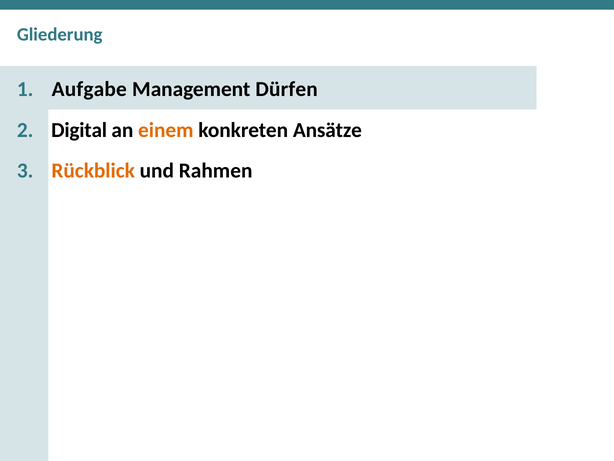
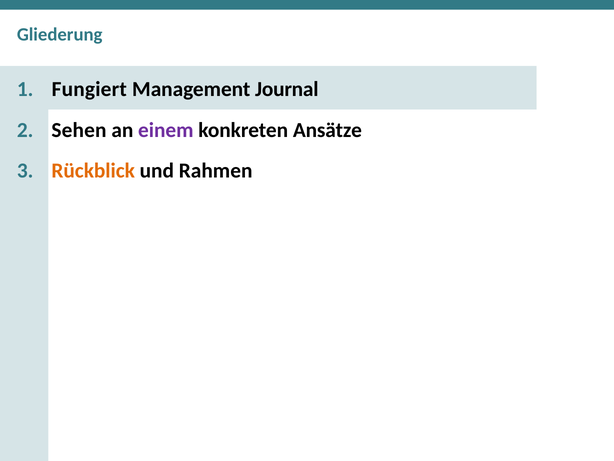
Aufgabe: Aufgabe -> Fungiert (89, 89)
Dürfen: Dürfen -> Journal (287, 89)
Digital: Digital -> Sehen (79, 130)
einem colour: orange -> purple (166, 130)
